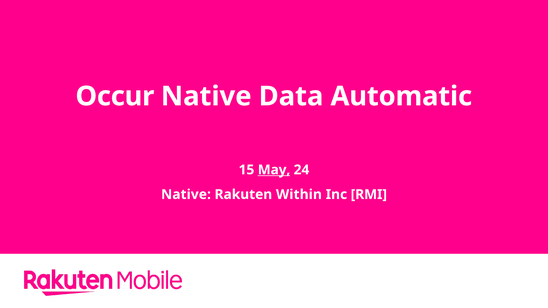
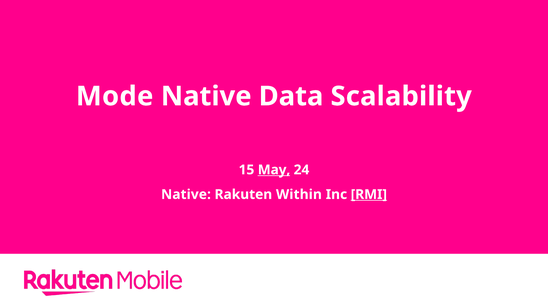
Occur: Occur -> Mode (115, 96)
Automatic: Automatic -> Scalability (401, 96)
RMI underline: none -> present (369, 195)
